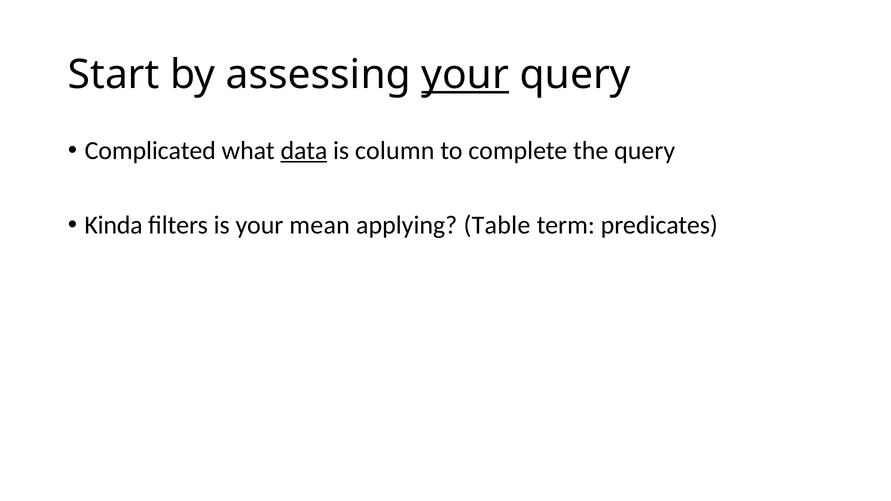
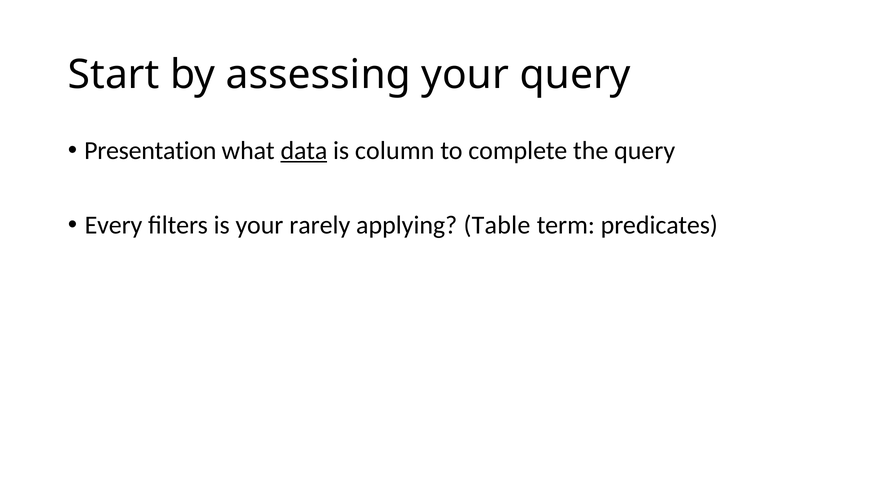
your underline: present -> none (465, 75)
Complicated: Complicated -> Presentation (150, 151)
Kinda: Kinda -> Every (113, 225)
mean: mean -> rarely (320, 225)
